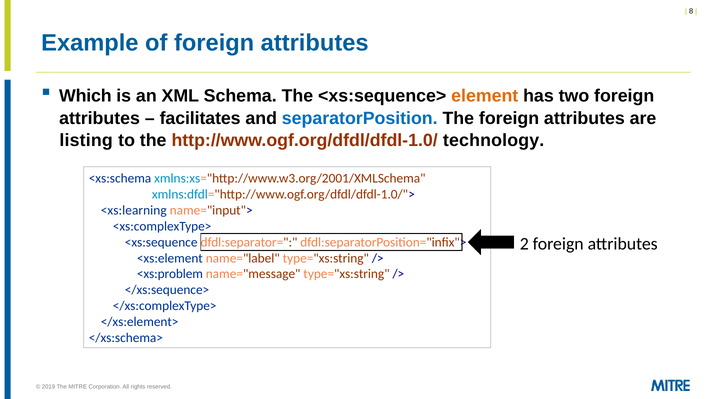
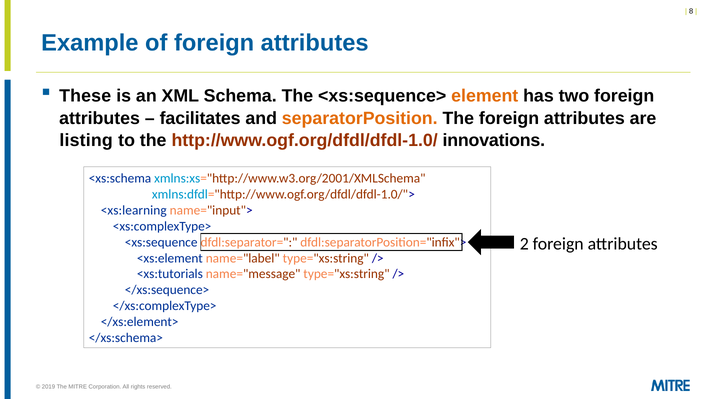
Which: Which -> These (85, 96)
separatorPosition colour: blue -> orange (360, 118)
technology: technology -> innovations (494, 141)
<xs:problem: <xs:problem -> <xs:tutorials (170, 274)
